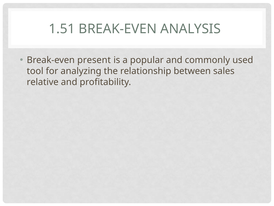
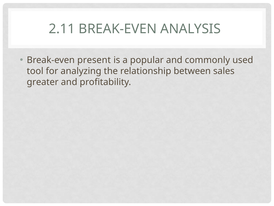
1.51: 1.51 -> 2.11 (62, 29)
relative: relative -> greater (43, 82)
